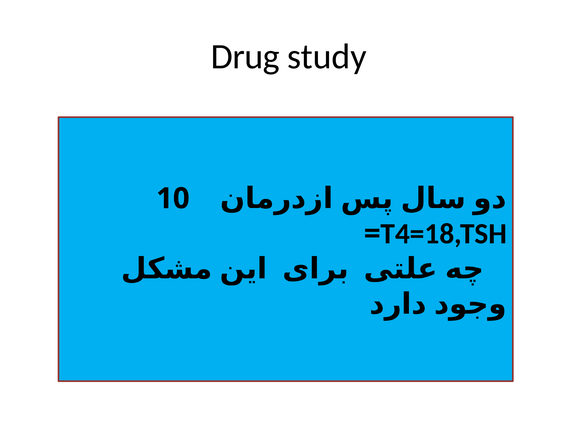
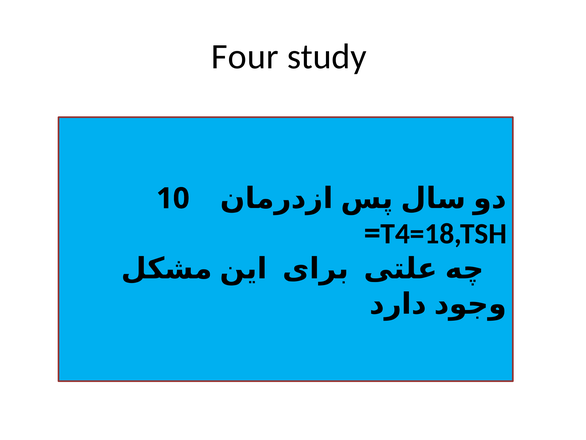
Drug: Drug -> Four (245, 57)
